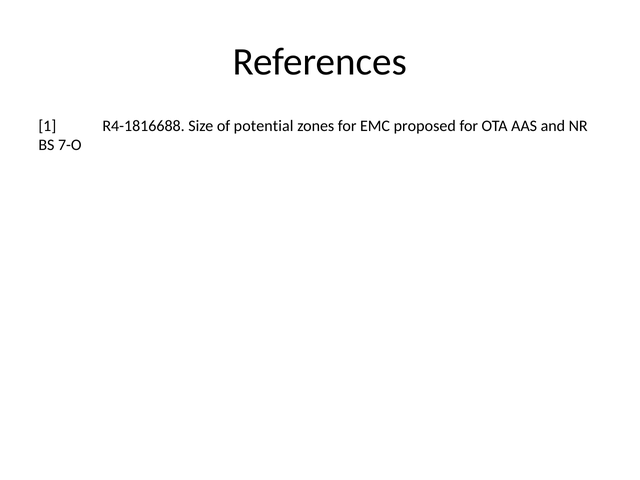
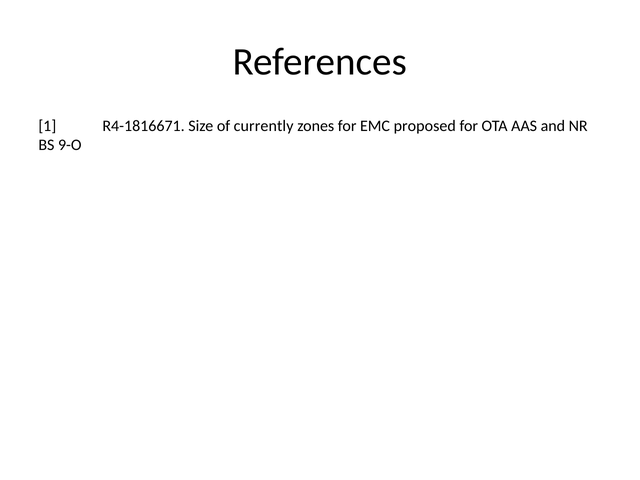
R4-1816688: R4-1816688 -> R4-1816671 (144, 126)
potential: potential -> currently (264, 126)
7-O: 7-O -> 9-O (70, 145)
